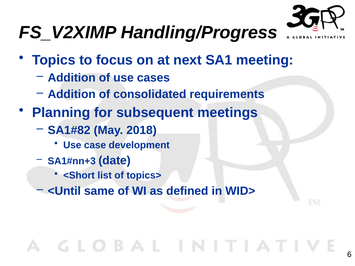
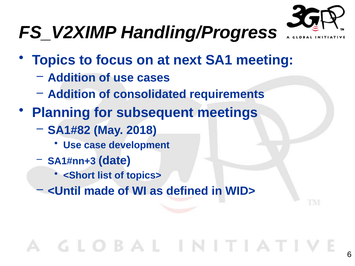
same: same -> made (99, 191)
